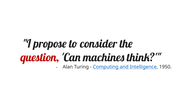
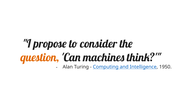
question colour: red -> orange (40, 57)
